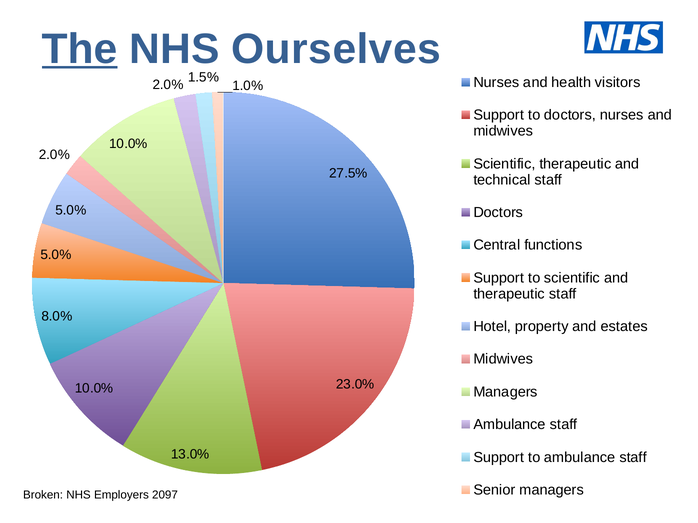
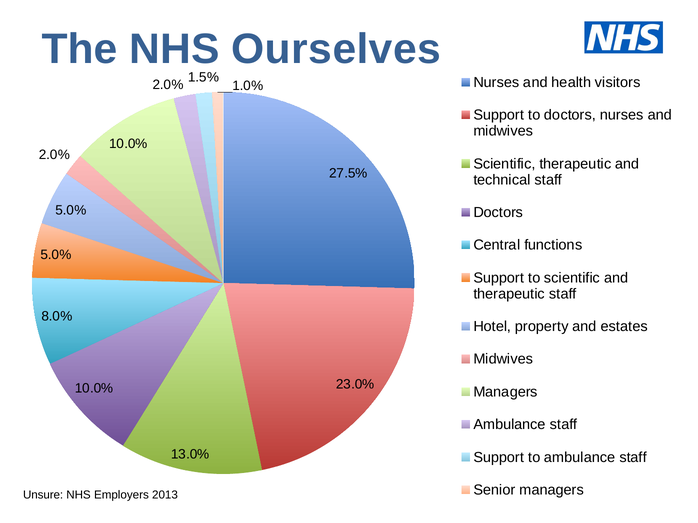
The underline: present -> none (80, 49)
Broken: Broken -> Unsure (43, 495)
2097: 2097 -> 2013 (165, 495)
